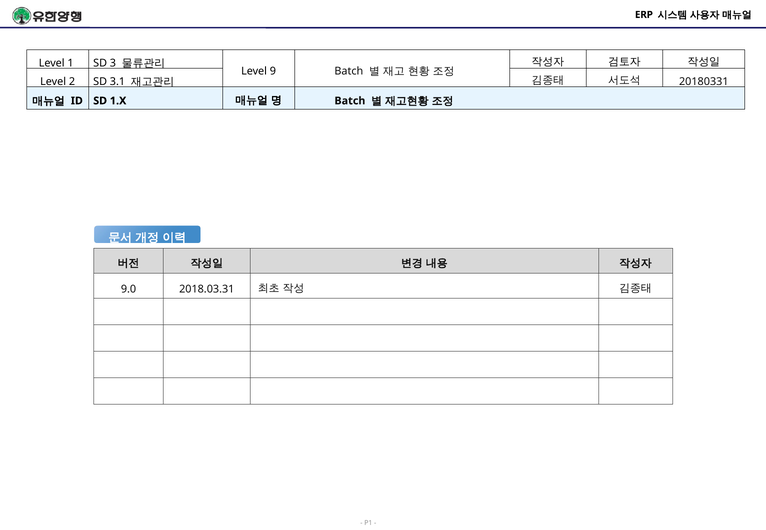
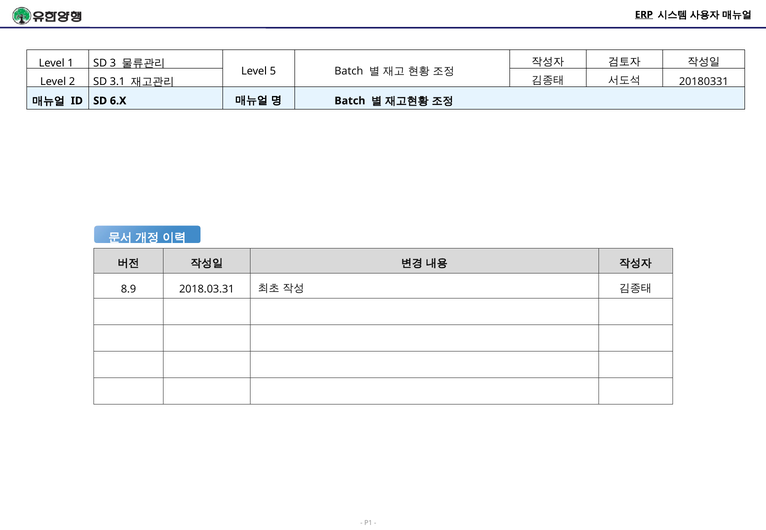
ERP underline: none -> present (644, 15)
9: 9 -> 5 (273, 71)
1.X: 1.X -> 6.X (118, 101)
9.0: 9.0 -> 8.9 (129, 289)
